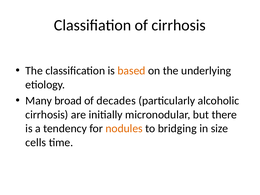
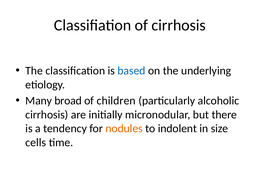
based colour: orange -> blue (131, 71)
decades: decades -> children (116, 101)
bridging: bridging -> indolent (177, 129)
